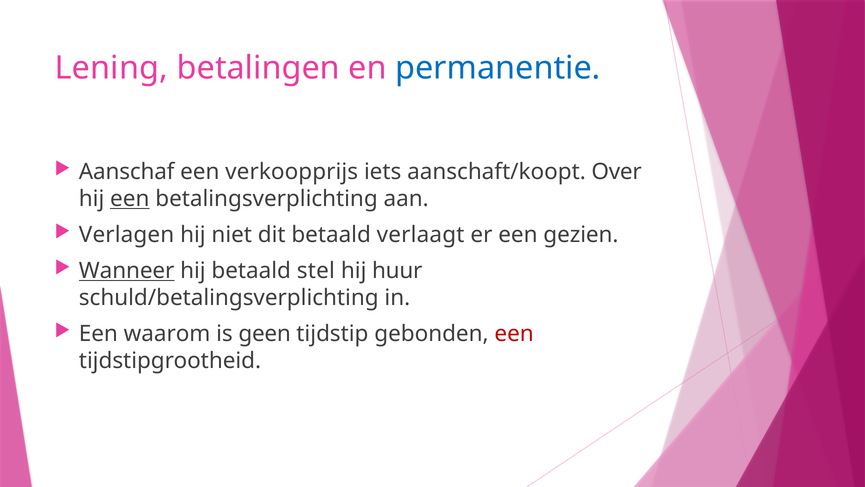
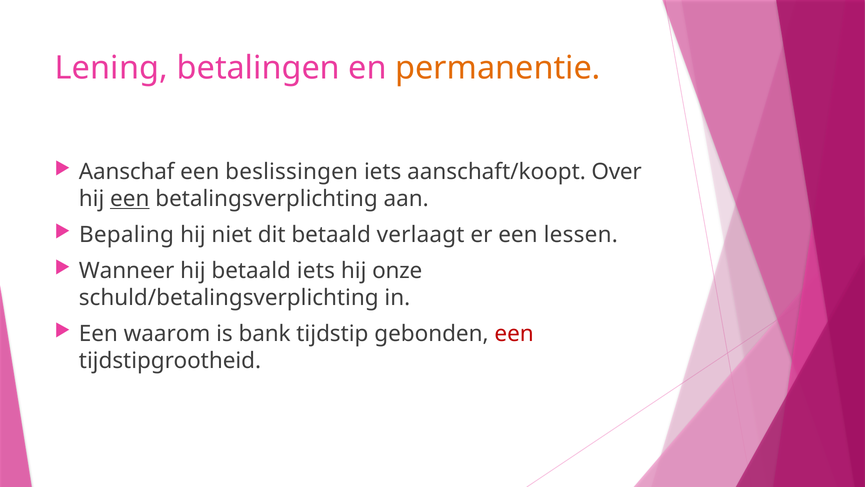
permanentie colour: blue -> orange (498, 68)
verkoopprijs: verkoopprijs -> beslissingen (292, 172)
Verlagen: Verlagen -> Bepaling (126, 235)
gezien: gezien -> lessen (581, 235)
Wanneer underline: present -> none (127, 271)
betaald stel: stel -> iets (316, 271)
huur: huur -> onze (397, 271)
geen: geen -> bank (265, 334)
